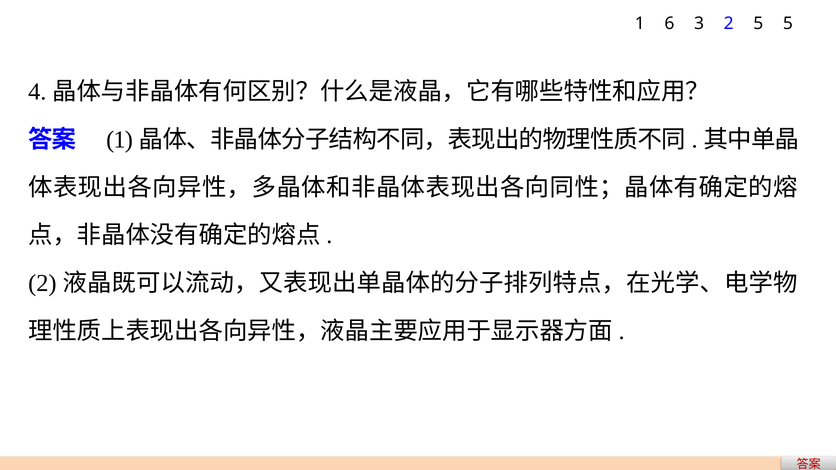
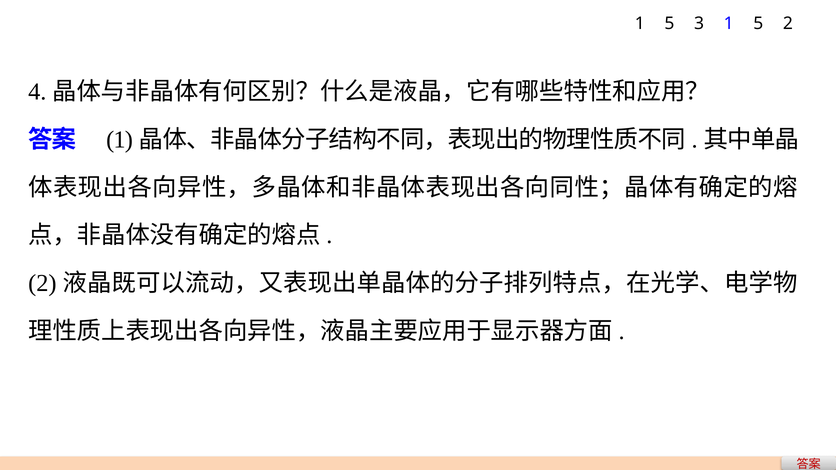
6: 6 -> 5 (669, 24)
3 2: 2 -> 1 (729, 24)
5 5: 5 -> 2 (788, 24)
